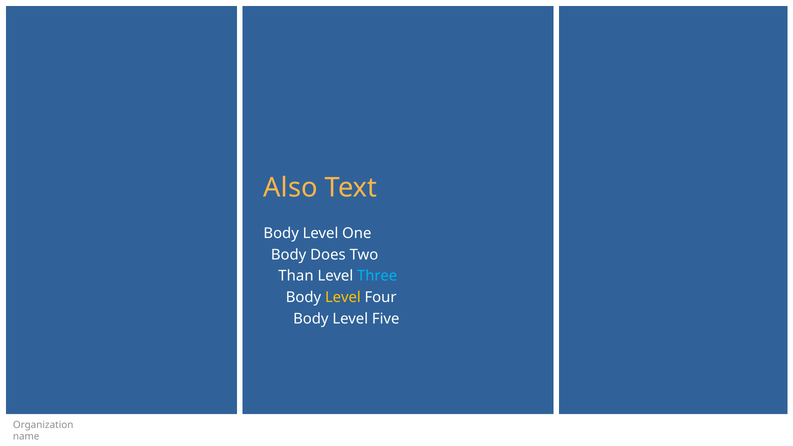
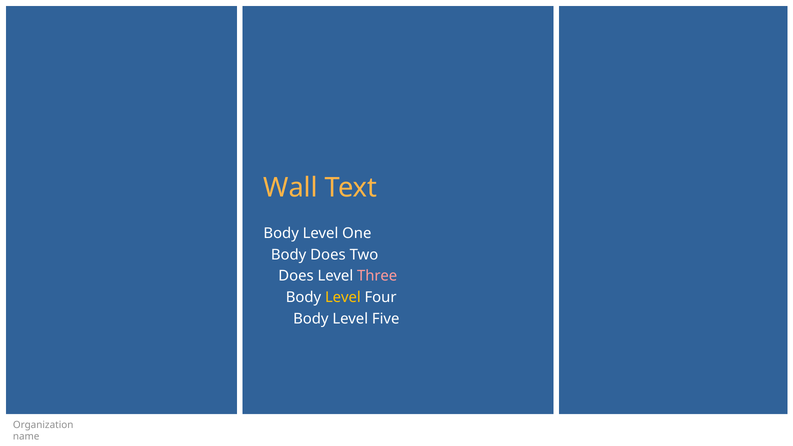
Also: Also -> Wall (291, 188)
Than: Than -> Does (296, 276)
Three colour: light blue -> pink (377, 276)
